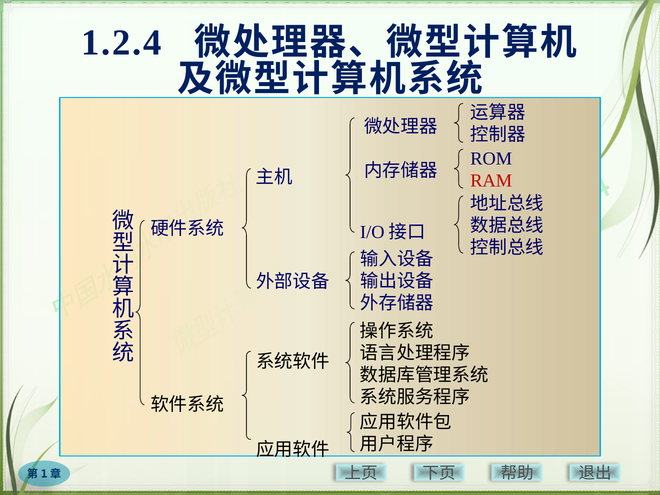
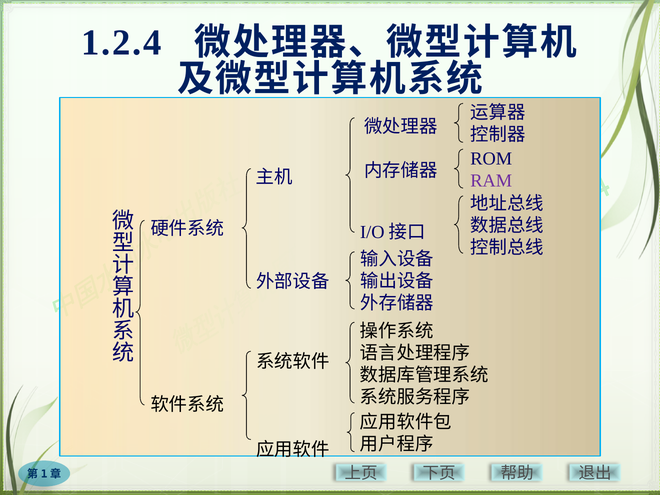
RAM colour: red -> purple (491, 181)
